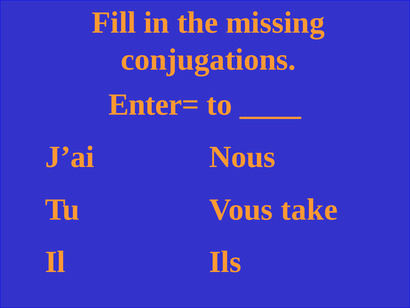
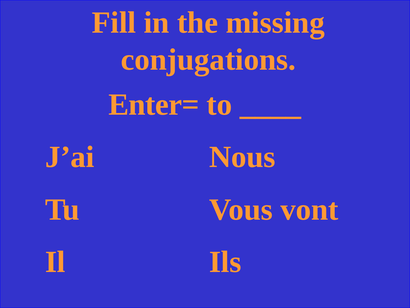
take: take -> vont (309, 209)
